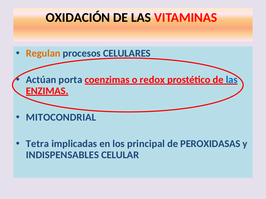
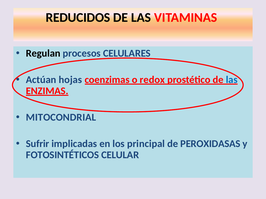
OXIDACIÓN: OXIDACIÓN -> REDUCIDOS (78, 18)
Regulan colour: orange -> black (43, 53)
porta: porta -> hojas (70, 80)
Tetra: Tetra -> Sufrir (38, 144)
INDISPENSABLES: INDISPENSABLES -> FOTOSINTÉTICOS (62, 155)
